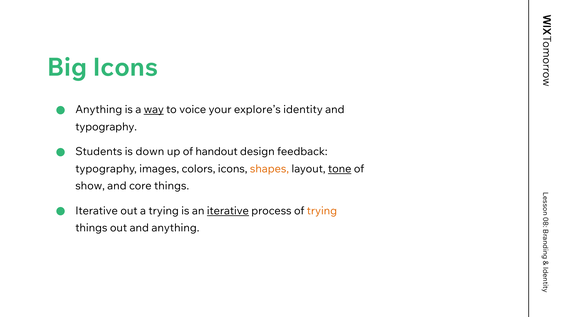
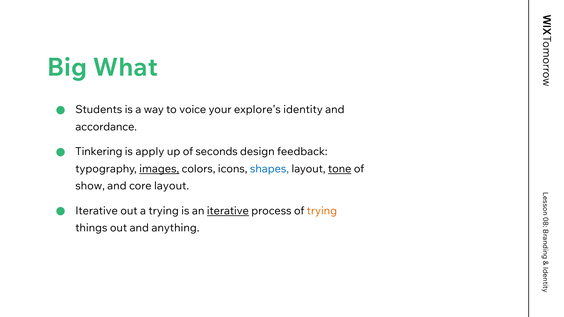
Big Icons: Icons -> What (125, 68)
Anything: Anything -> Students (99, 110)
way underline: present -> none (154, 110)
typography: typography -> accordance (106, 127)
Students: Students -> Tinkering (99, 152)
down: down -> apply (150, 152)
handout: handout -> seconds (217, 152)
images underline: none -> present (159, 169)
shapes colour: orange -> blue (269, 169)
core things: things -> layout (172, 186)
